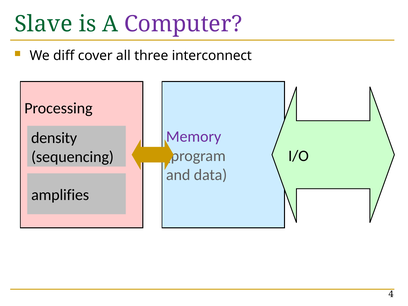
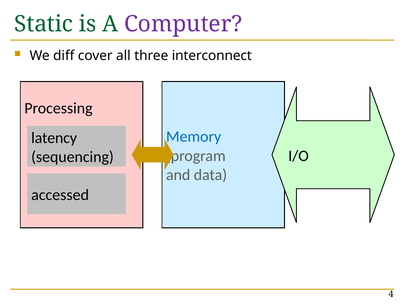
Slave: Slave -> Static (44, 24)
Memory colour: purple -> blue (194, 137)
density: density -> latency (54, 138)
amplifies: amplifies -> accessed (60, 195)
